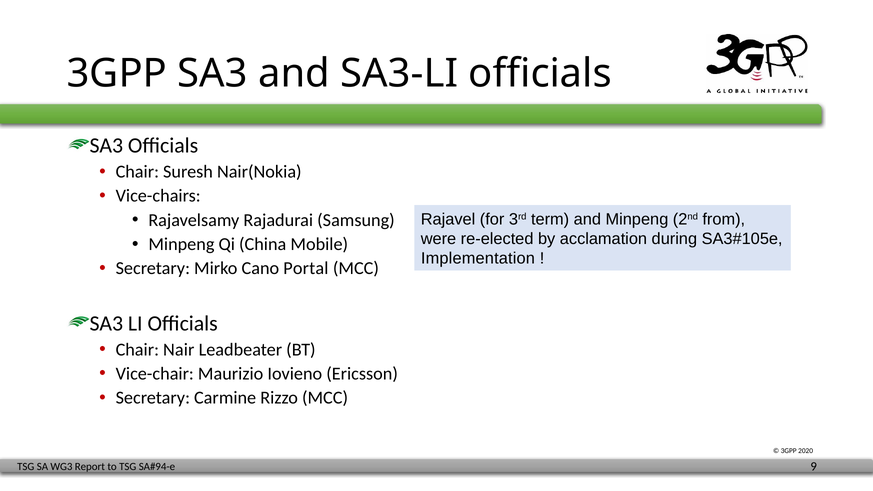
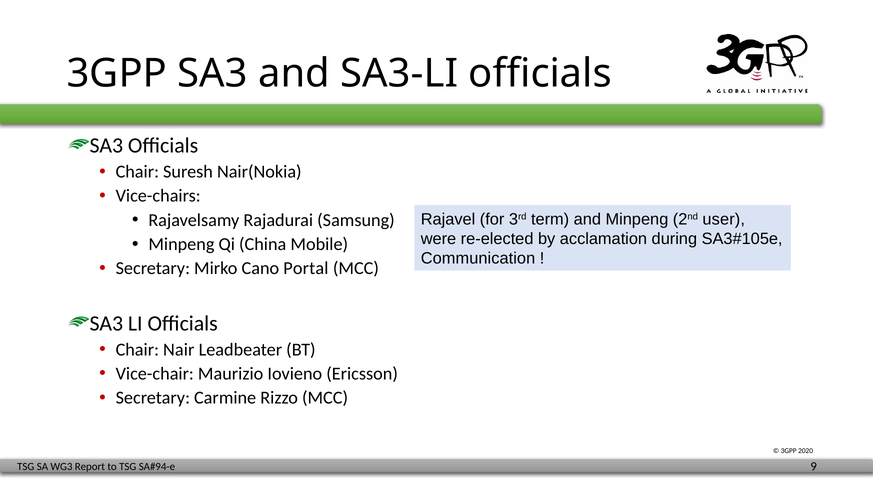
from: from -> user (724, 219)
Implementation: Implementation -> Communication (478, 259)
